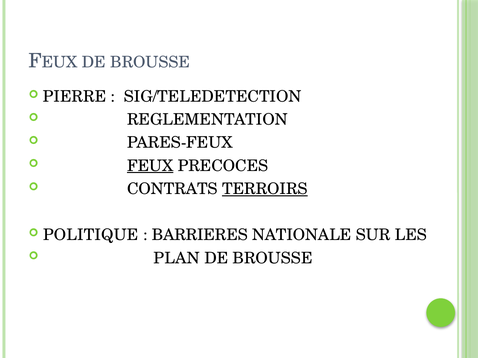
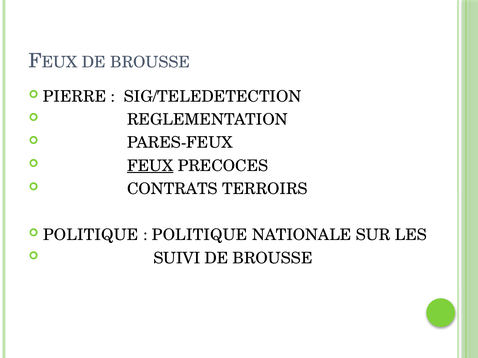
TERROIRS underline: present -> none (265, 189)
BARRIERES: BARRIERES -> POLITIQUE (200, 235)
PLAN: PLAN -> SUIVI (177, 258)
